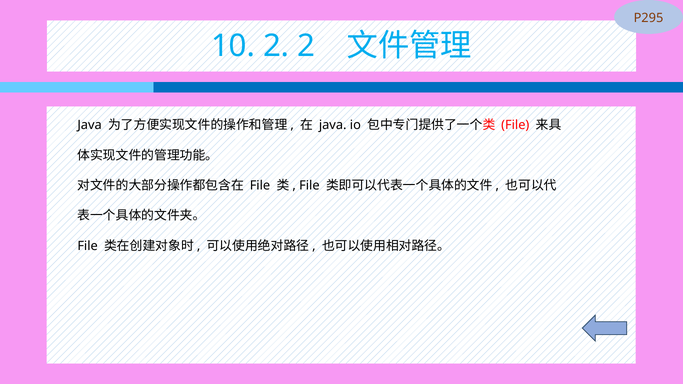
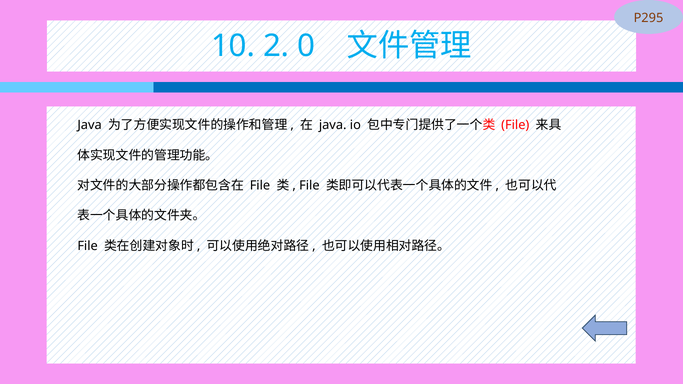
2 2: 2 -> 0 (306, 46)
